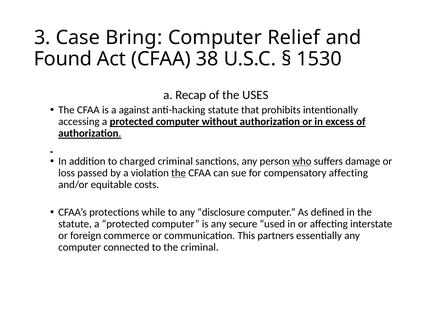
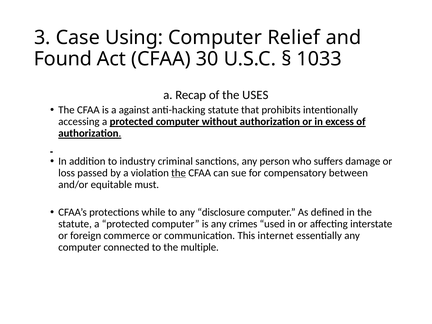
Bring: Bring -> Using (134, 38)
38: 38 -> 30 (207, 59)
1530: 1530 -> 1033 (319, 59)
charged: charged -> industry (137, 161)
who underline: present -> none (302, 161)
compensatory affecting: affecting -> between (348, 173)
costs: costs -> must (147, 185)
secure: secure -> crimes (243, 224)
partners: partners -> internet (276, 236)
the criminal: criminal -> multiple (200, 247)
